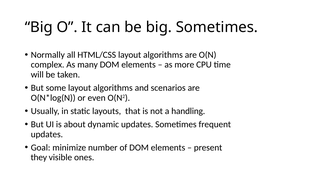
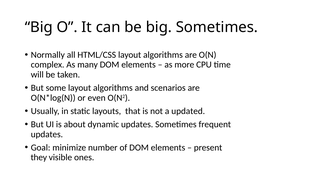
handling: handling -> updated (188, 111)
